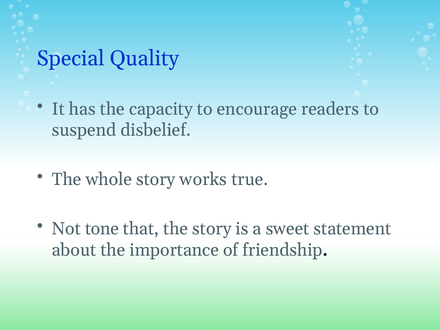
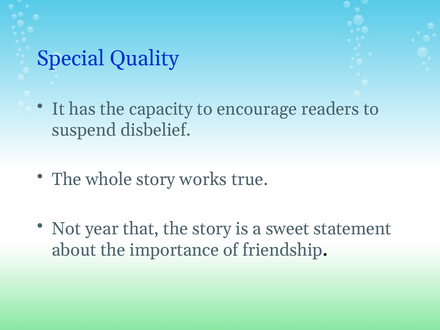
tone: tone -> year (102, 229)
